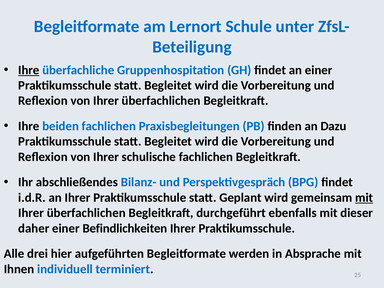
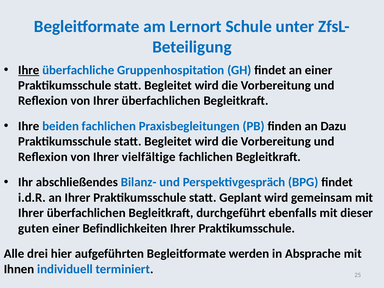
schulische: schulische -> vielfältige (149, 157)
mit underline: present -> none (364, 198)
daher: daher -> guten (34, 228)
